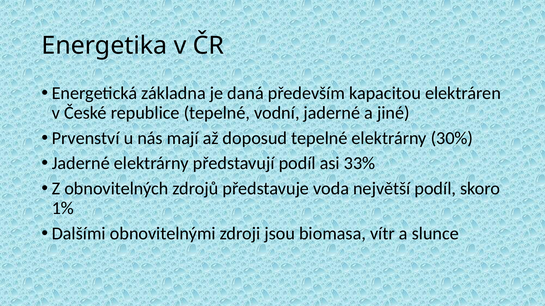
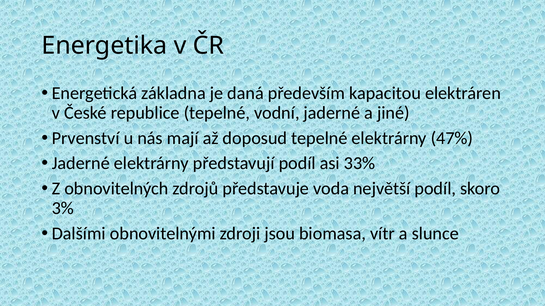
30%: 30% -> 47% (452, 138)
1%: 1% -> 3% (63, 209)
